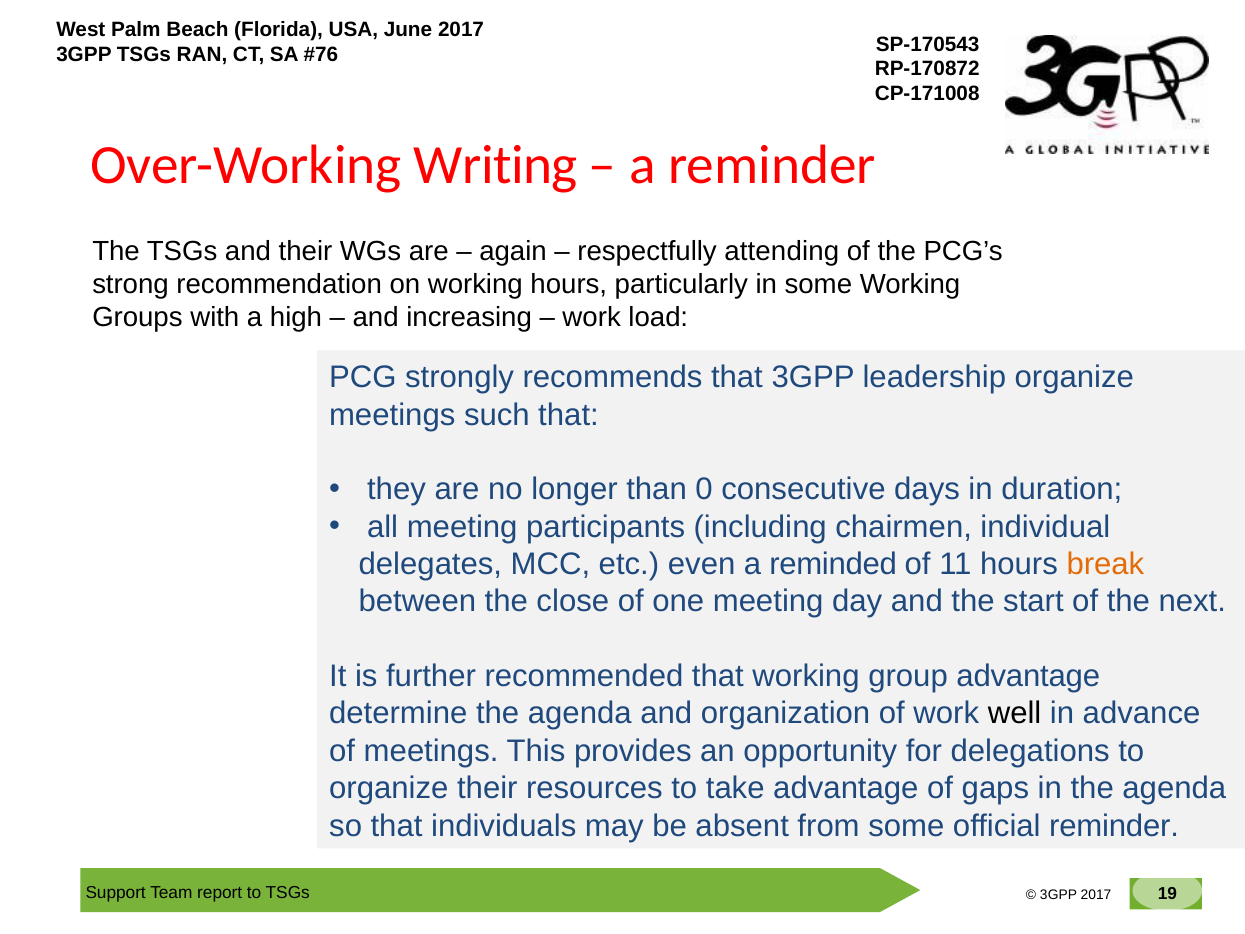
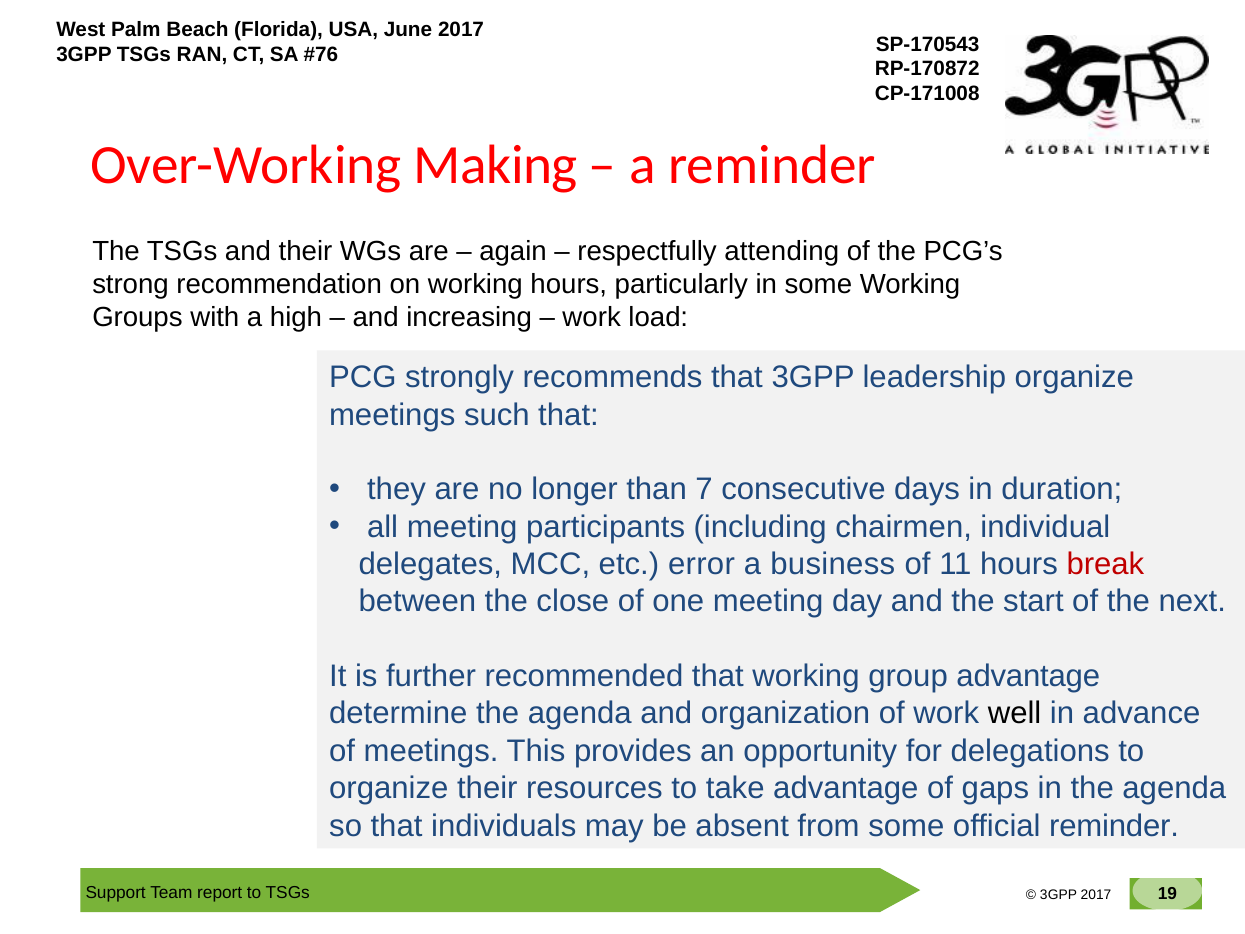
Writing: Writing -> Making (496, 165)
0: 0 -> 7 (704, 489)
even: even -> error (701, 564)
reminded: reminded -> business (833, 564)
break colour: orange -> red (1105, 564)
